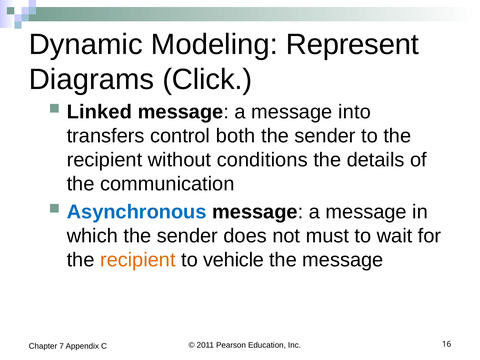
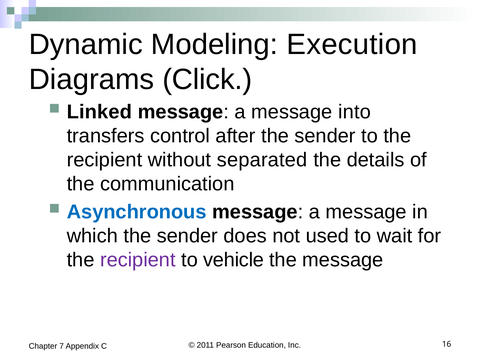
Represent: Represent -> Execution (352, 44)
both: both -> after (236, 136)
conditions: conditions -> separated (262, 160)
must: must -> used (327, 236)
recipient colour: orange -> purple (138, 260)
